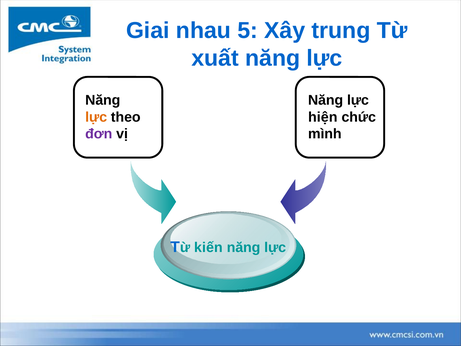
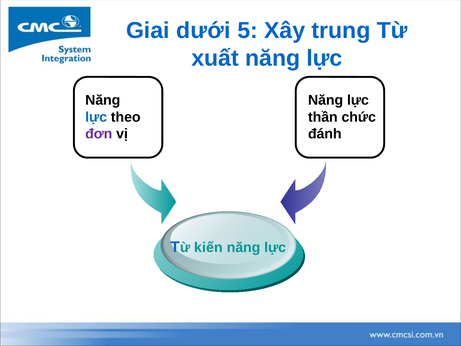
nhau: nhau -> dưới (203, 30)
lực colour: orange -> blue (96, 117)
hiện: hiện -> thần (323, 117)
mình: mình -> đánh (325, 134)
